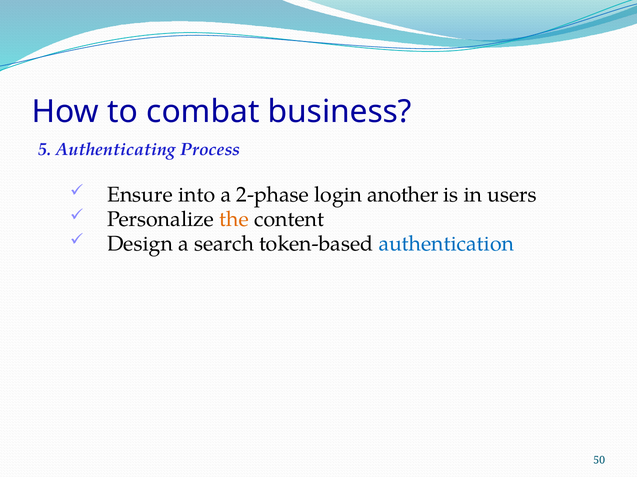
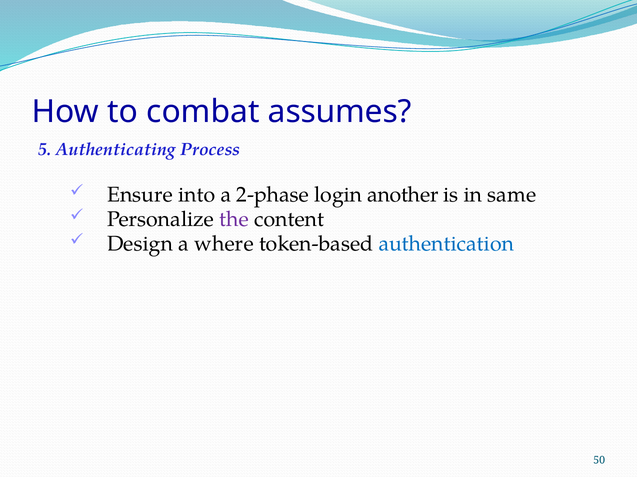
business: business -> assumes (340, 112)
users: users -> same (512, 195)
the colour: orange -> purple (234, 220)
search: search -> where (224, 244)
